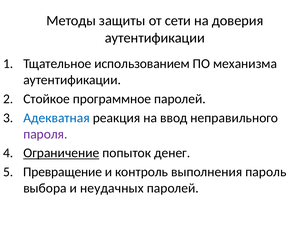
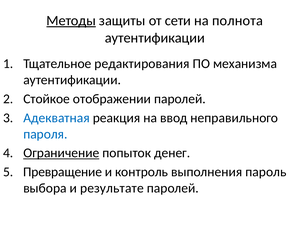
Методы underline: none -> present (71, 21)
доверия: доверия -> полнота (238, 21)
использованием: использованием -> редактирования (142, 64)
программное: программное -> отображении (112, 99)
пароля colour: purple -> blue (45, 134)
неудачных: неудачных -> результате (112, 188)
